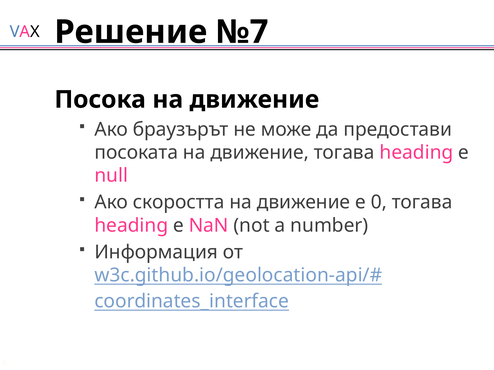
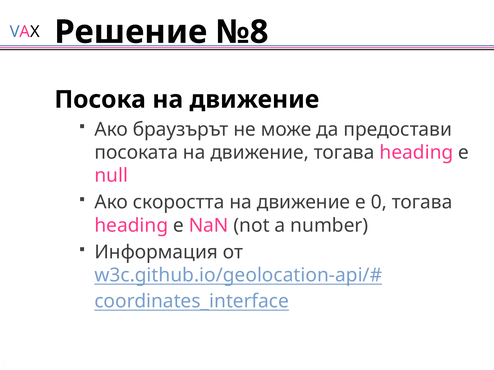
№7: №7 -> №8 (242, 32)
